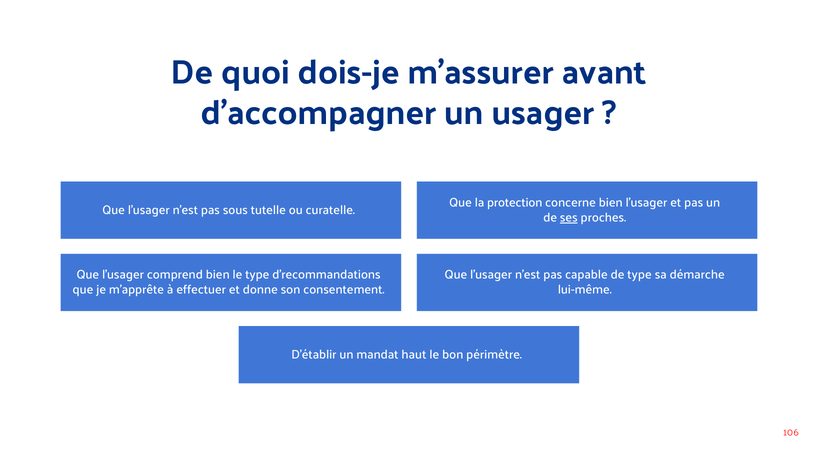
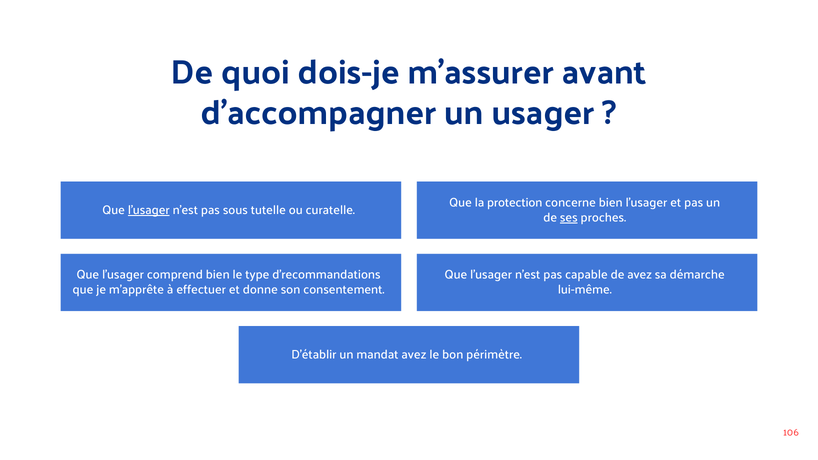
l'usager underline: none -> present (149, 210)
de type: type -> avez (640, 275)
mandat haut: haut -> avez (414, 355)
